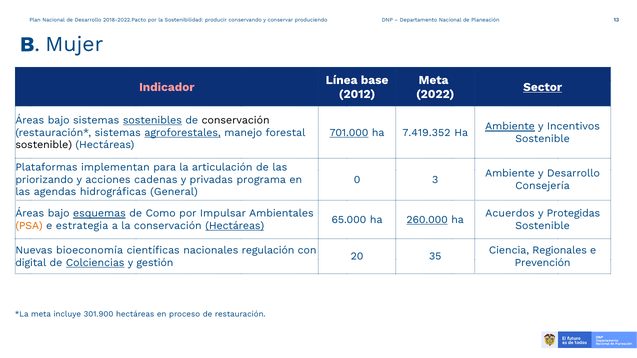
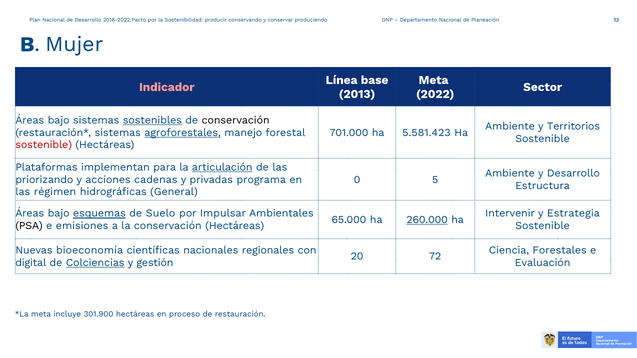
Sector underline: present -> none (543, 87)
2012: 2012 -> 2013 (357, 94)
Ambiente underline: present -> none (510, 126)
Incentivos: Incentivos -> Territorios (573, 126)
701.000 underline: present -> none (349, 133)
7.419.352: 7.419.352 -> 5.581.423 (426, 133)
sostenible colour: black -> red (44, 145)
articulación underline: none -> present (222, 167)
3: 3 -> 5 (435, 180)
Consejería: Consejería -> Estructura (543, 186)
agendas: agendas -> régimen (55, 192)
Como: Como -> Suelo (161, 214)
Acuerdos: Acuerdos -> Intervenir (510, 214)
Protegidas: Protegidas -> Estrategia (573, 214)
PSA colour: orange -> black (29, 226)
estrategia: estrategia -> emisiones (82, 226)
Hectáreas underline: present -> none (235, 226)
regulación: regulación -> regionales (268, 250)
Regionales: Regionales -> Forestales (560, 250)
35: 35 -> 72 (435, 257)
Prevención: Prevención -> Evaluación (543, 263)
